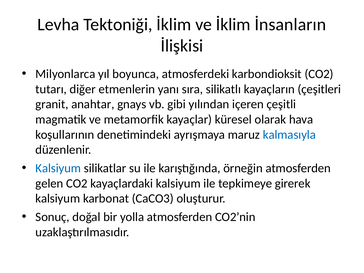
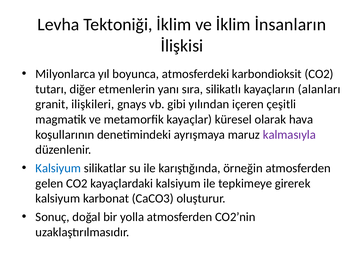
çeşitleri: çeşitleri -> alanları (319, 89)
anahtar: anahtar -> ilişkileri (93, 104)
kalmasıyla colour: blue -> purple (289, 135)
